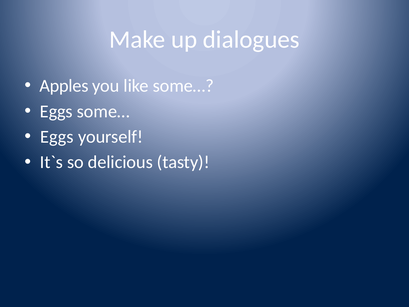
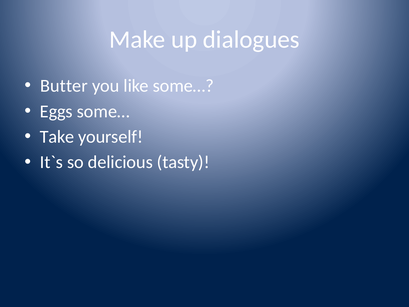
Apples: Apples -> Butter (64, 86)
Eggs: Eggs -> Take (57, 137)
